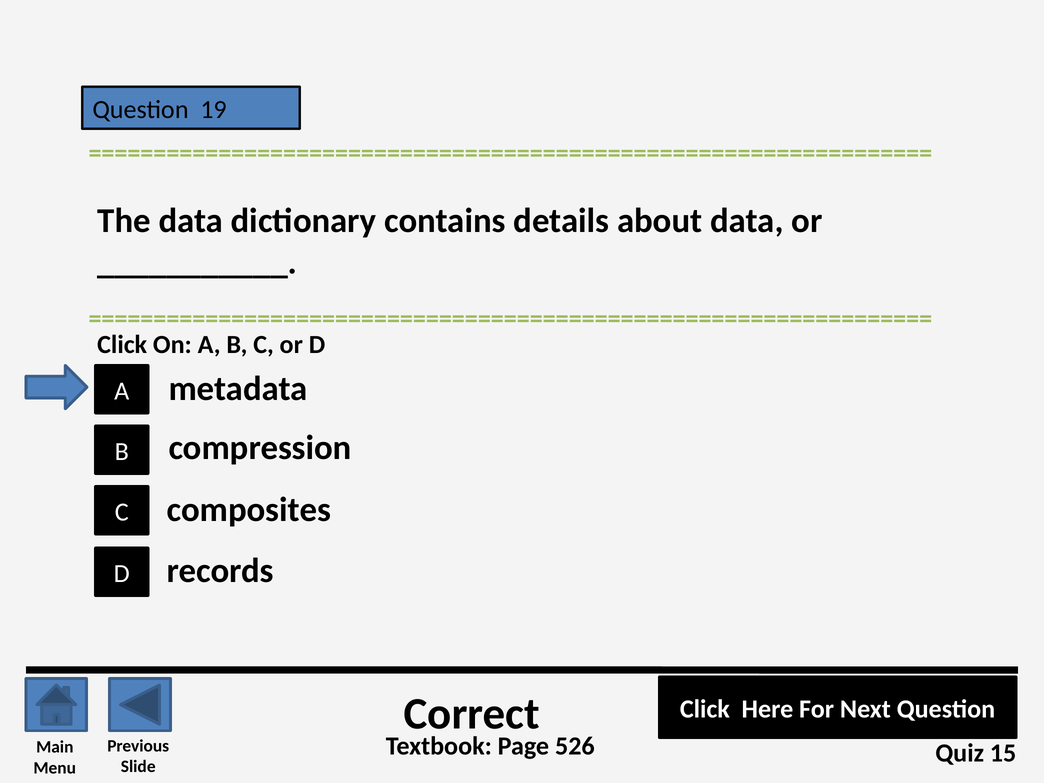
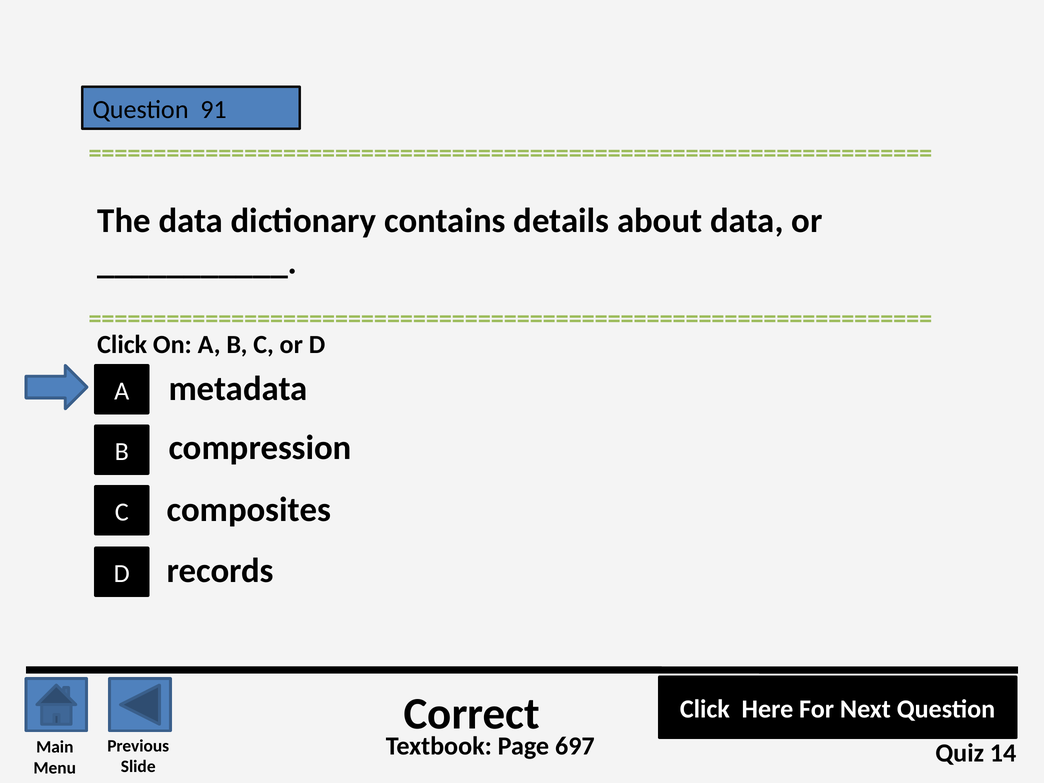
19: 19 -> 91 (213, 110)
526: 526 -> 697 (575, 746)
15: 15 -> 14 (1003, 753)
